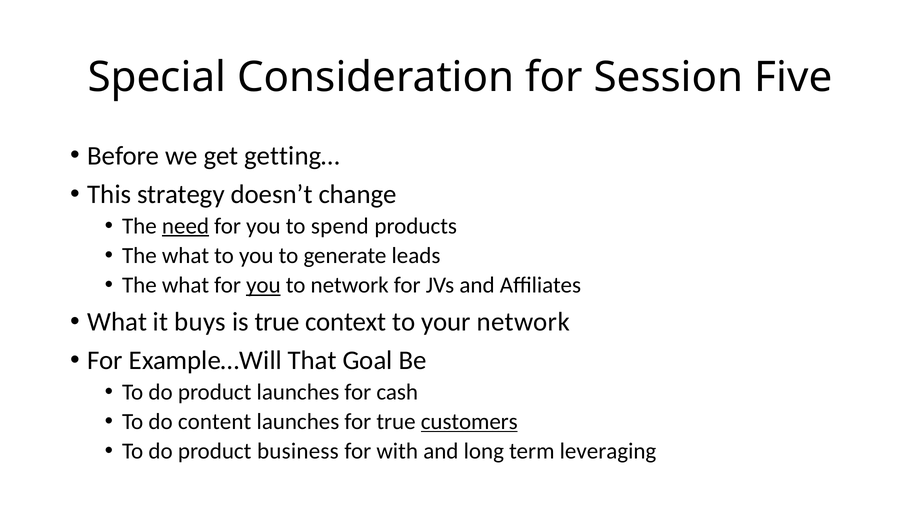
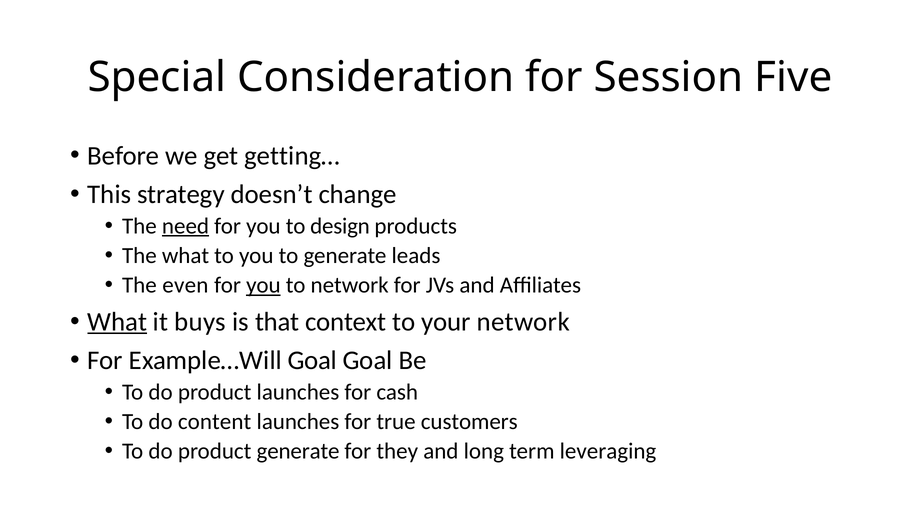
spend: spend -> design (340, 226)
what: what -> even (185, 285)
What underline: none -> present (117, 322)
is true: true -> that (277, 322)
Example…Will That: That -> Goal (312, 360)
customers underline: present -> none (469, 422)
product business: business -> generate (298, 451)
with: with -> they (397, 451)
